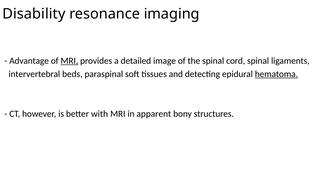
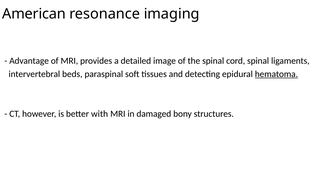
Disability: Disability -> American (34, 14)
MRI underline: present -> none (69, 61)
apparent: apparent -> damaged (154, 114)
